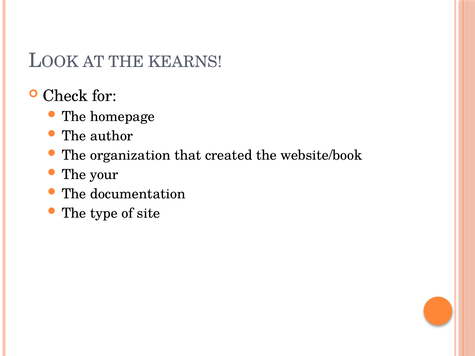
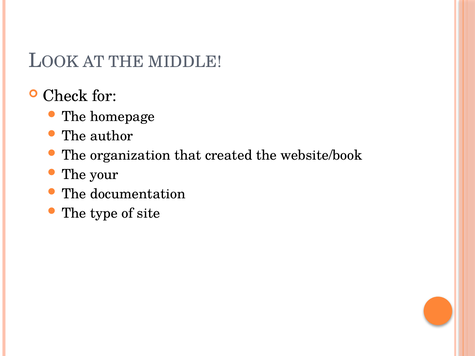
KEARNS: KEARNS -> MIDDLE (185, 62)
